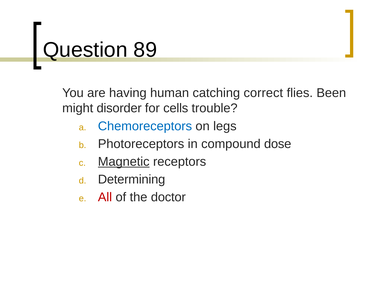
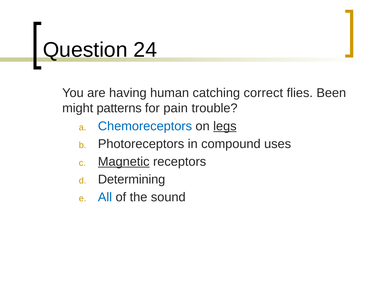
89: 89 -> 24 (145, 50)
disorder: disorder -> patterns (119, 108)
cells: cells -> pain (176, 108)
legs underline: none -> present (225, 126)
dose: dose -> uses (278, 144)
All colour: red -> blue (105, 198)
doctor: doctor -> sound (168, 198)
